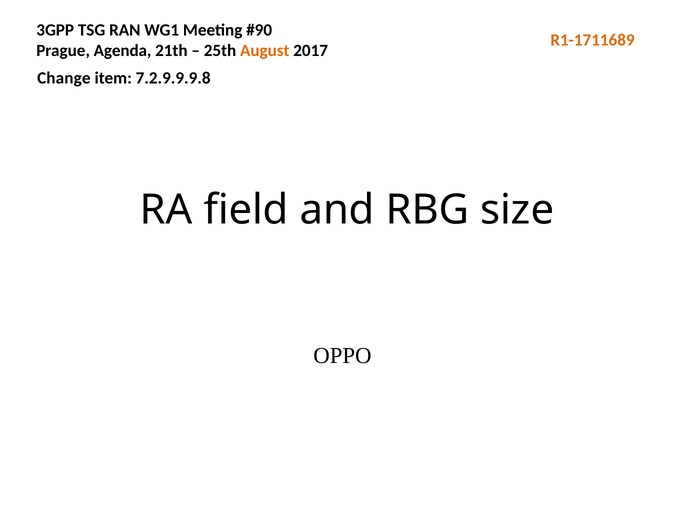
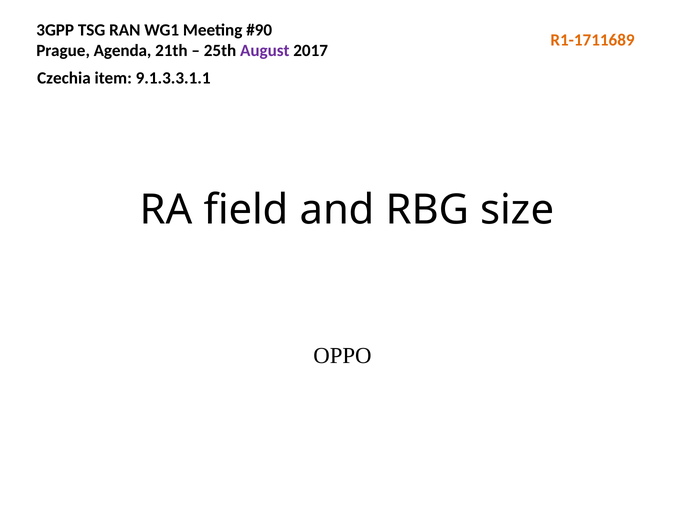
August colour: orange -> purple (265, 51)
Change: Change -> Czechia (64, 78)
7.2.9.9.9.8: 7.2.9.9.9.8 -> 9.1.3.3.1.1 (173, 78)
